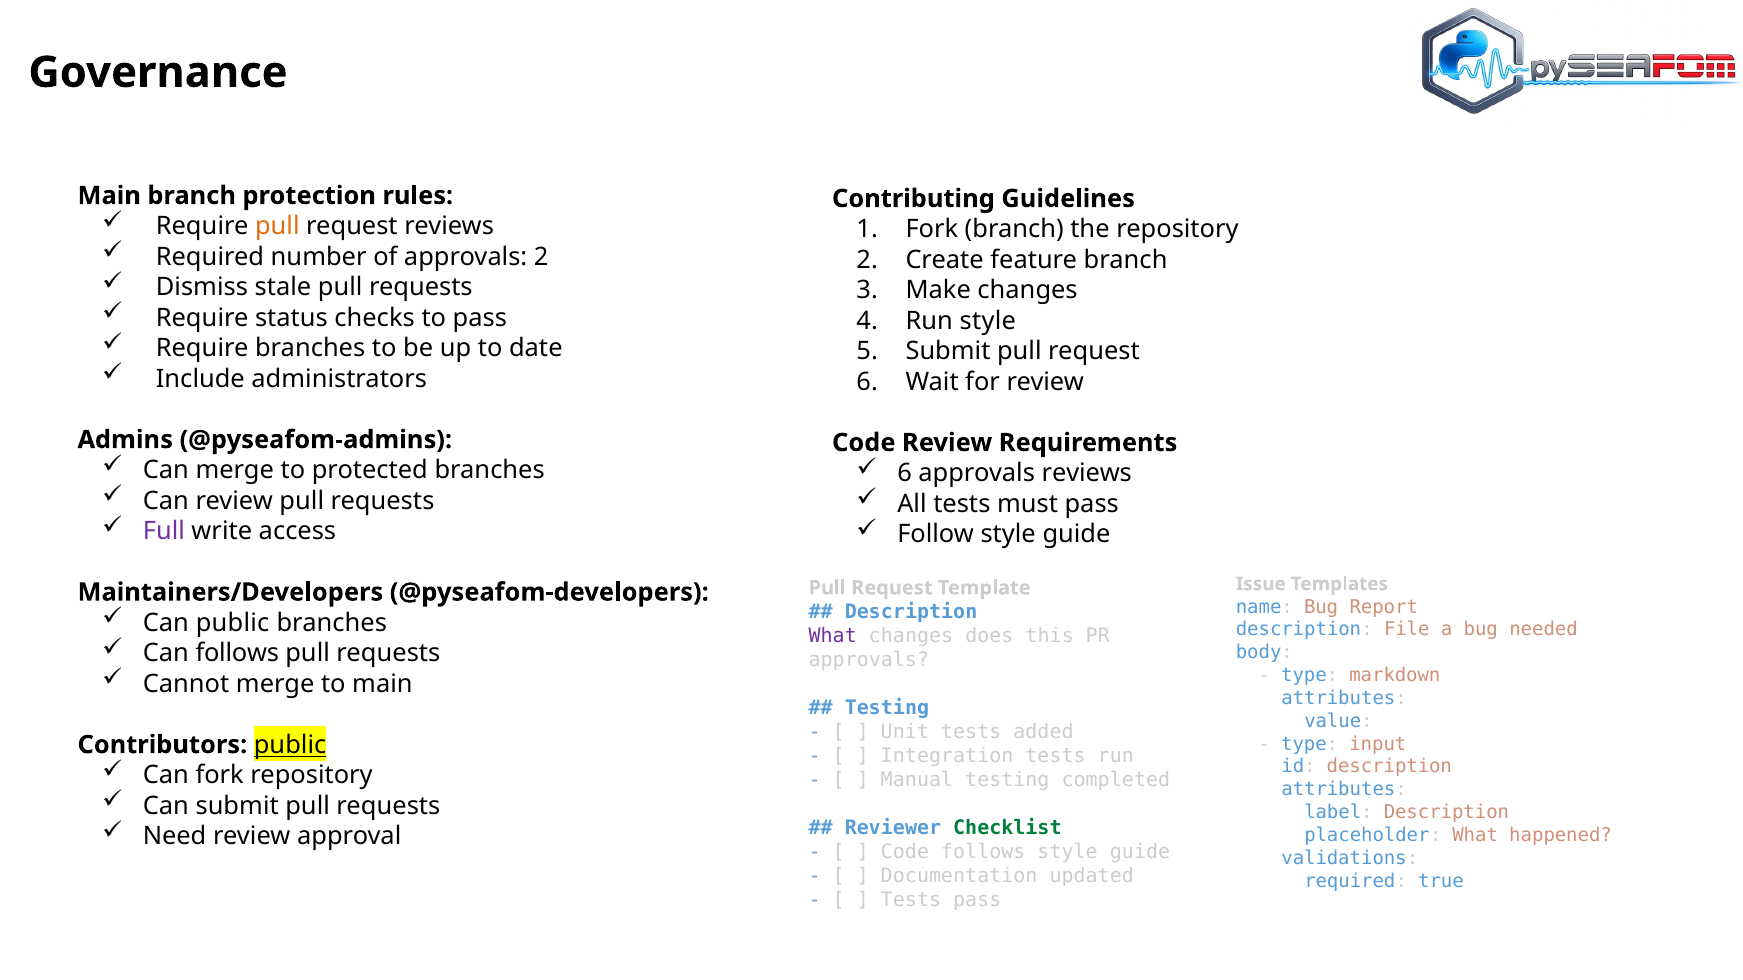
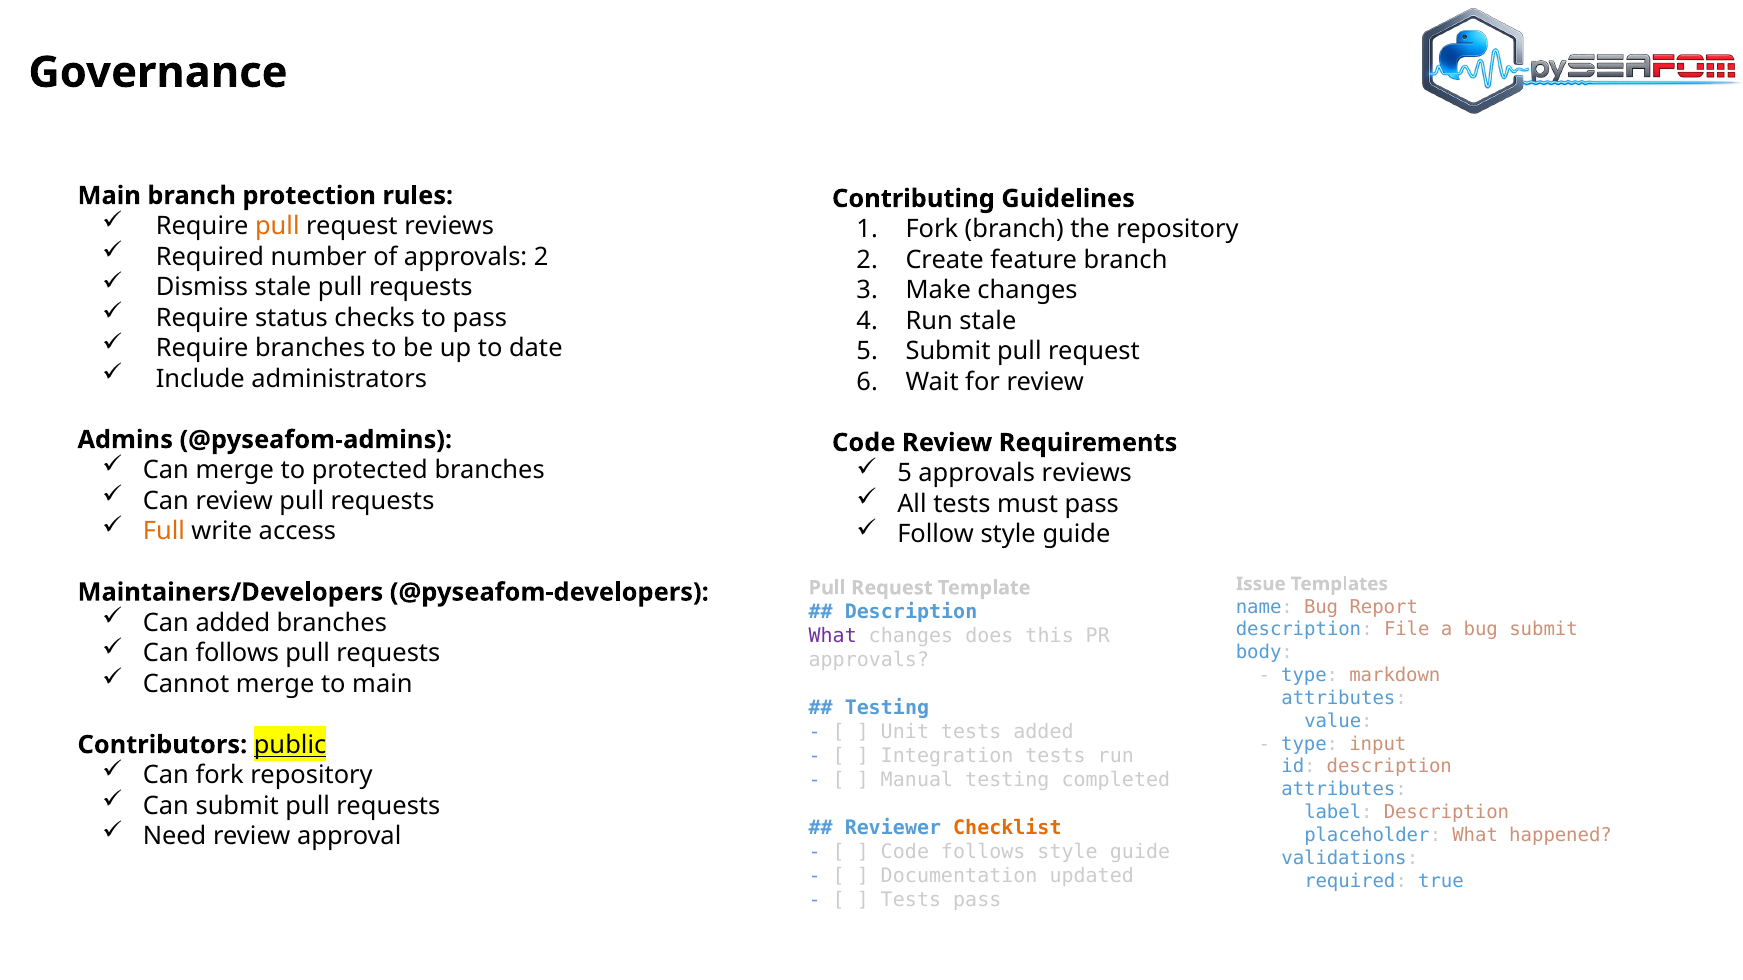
Run style: style -> stale (988, 321)
6: 6 -> 5 (905, 473)
Full colour: purple -> orange (164, 531)
Can public: public -> added (233, 623)
bug needed: needed -> submit (1544, 630)
Checklist colour: green -> orange (1007, 828)
